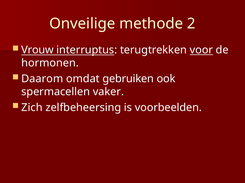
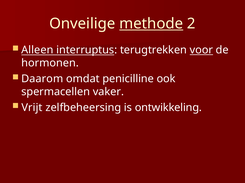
methode underline: none -> present (151, 24)
Vrouw: Vrouw -> Alleen (37, 50)
gebruiken: gebruiken -> penicilline (128, 79)
Zich: Zich -> Vrijt (32, 108)
voorbeelden: voorbeelden -> ontwikkeling (168, 108)
